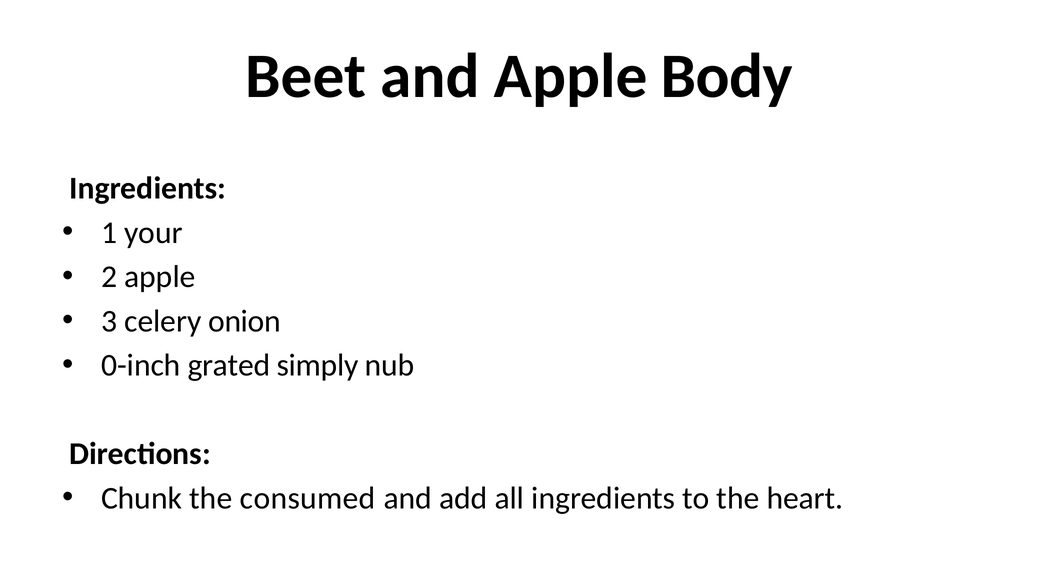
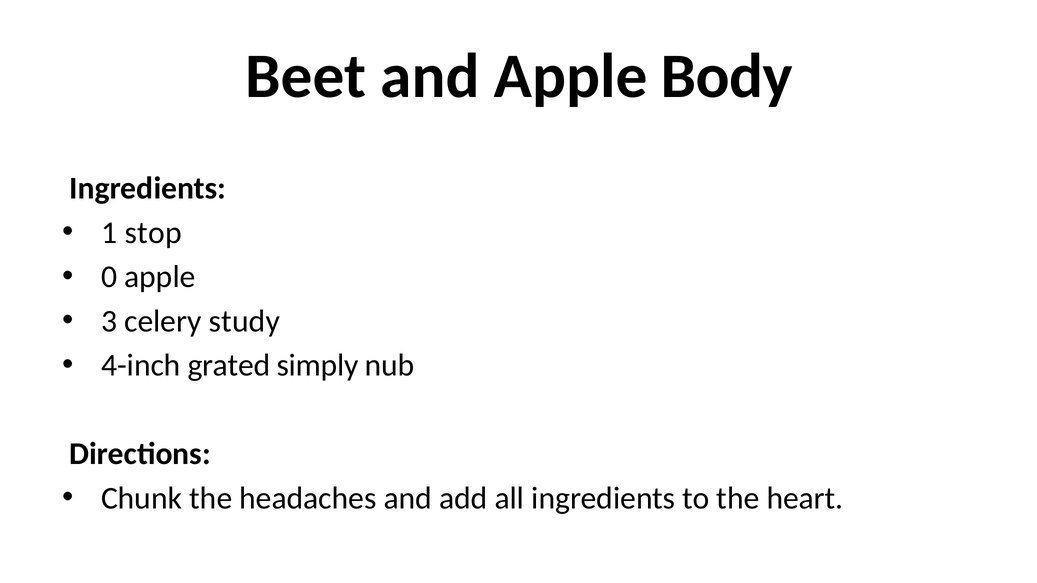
your: your -> stop (153, 233)
2: 2 -> 0 (109, 277)
onion: onion -> study (244, 321)
0-inch: 0-inch -> 4-inch (141, 366)
consumed: consumed -> headaches (308, 498)
